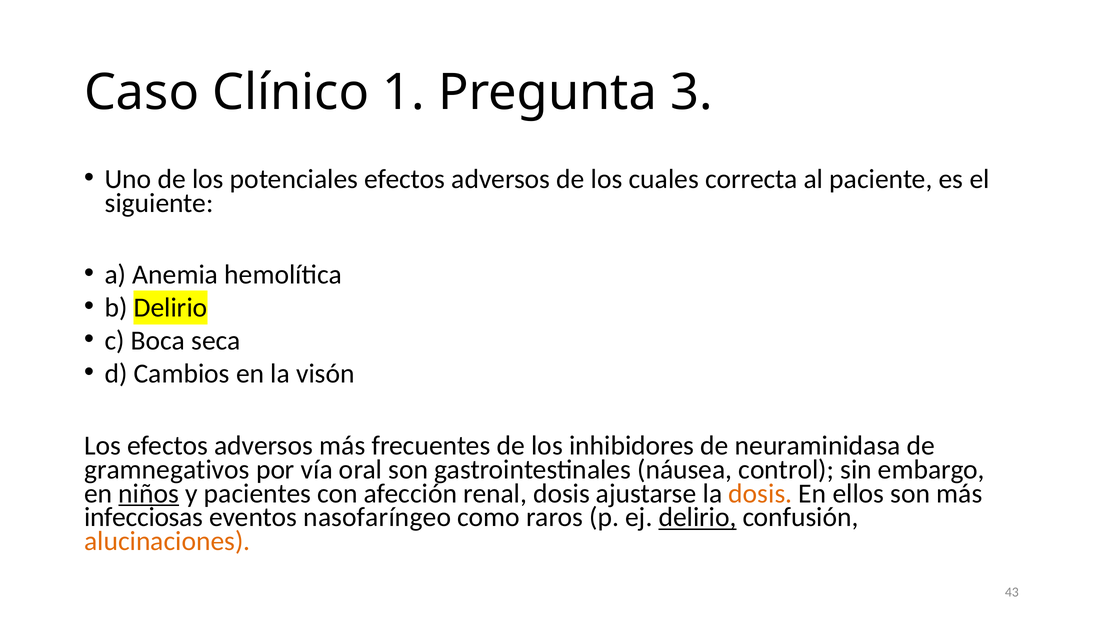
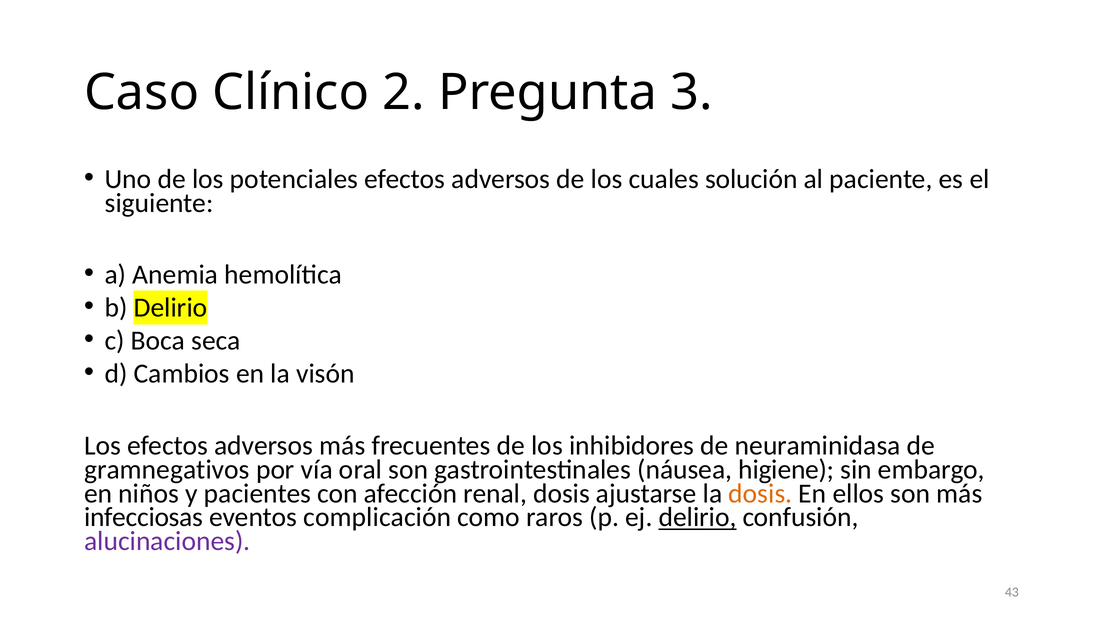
1: 1 -> 2 (404, 93)
correcta: correcta -> solución (751, 179)
control: control -> higiene (786, 470)
niños underline: present -> none (149, 494)
nasofaríngeo: nasofaríngeo -> complicación (377, 518)
alucinaciones colour: orange -> purple (167, 541)
